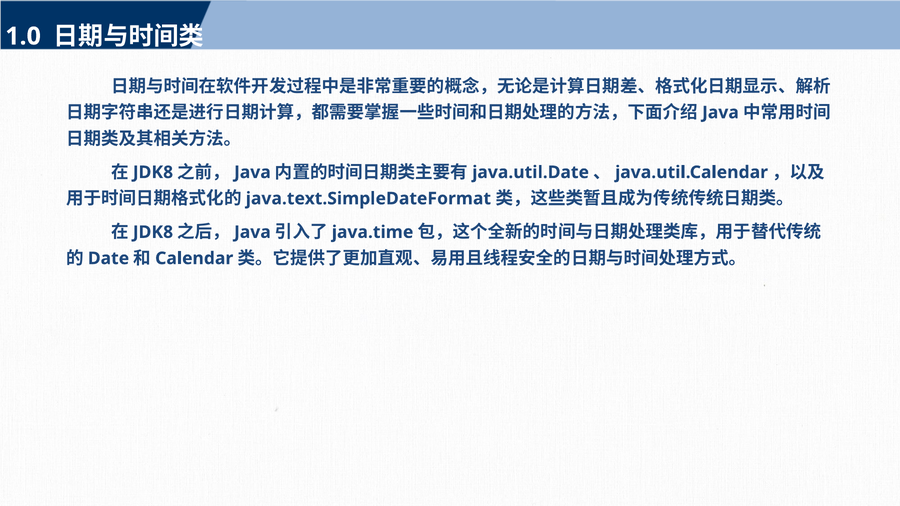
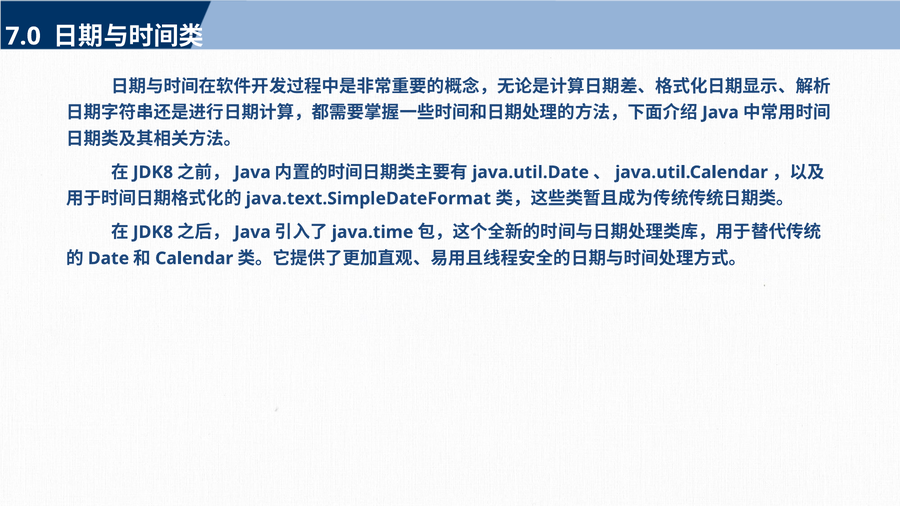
1.0: 1.0 -> 7.0 (23, 36)
